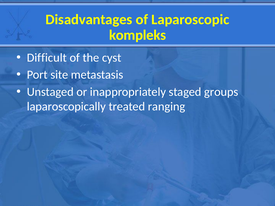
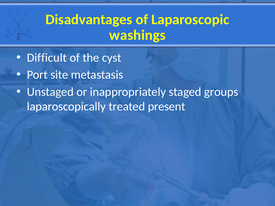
kompleks: kompleks -> washings (137, 35)
ranging: ranging -> present (167, 107)
